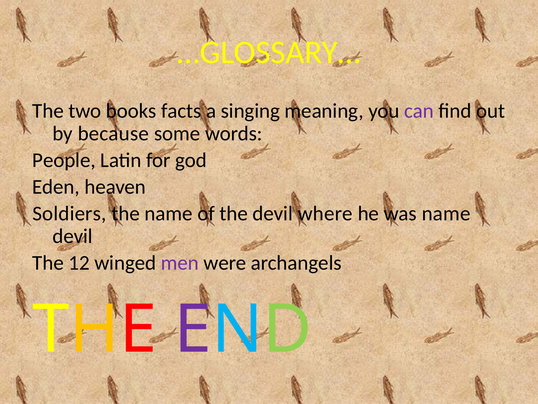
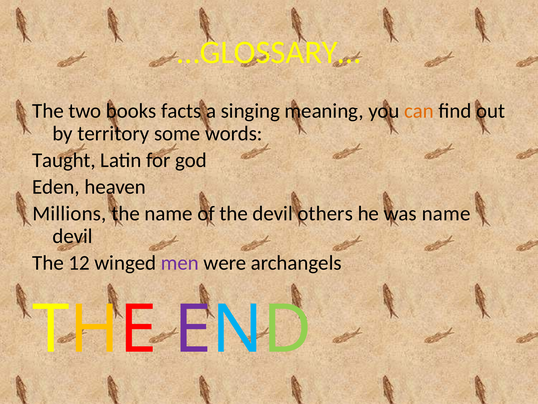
can colour: purple -> orange (419, 111)
because: because -> territory (113, 133)
People: People -> Taught (64, 160)
Soldiers: Soldiers -> Millions (69, 213)
where: where -> others (325, 213)
